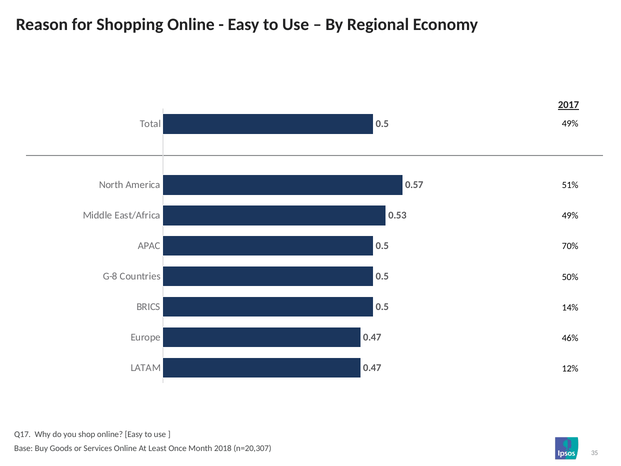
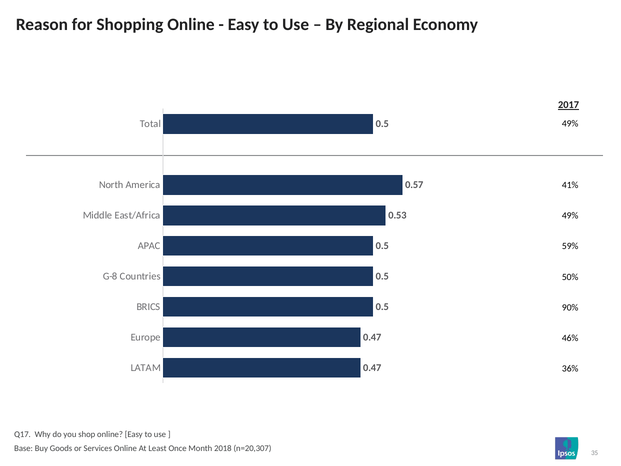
51%: 51% -> 41% (570, 185)
70%: 70% -> 59% (570, 246)
14%: 14% -> 90% (570, 307)
12%: 12% -> 36% (570, 369)
